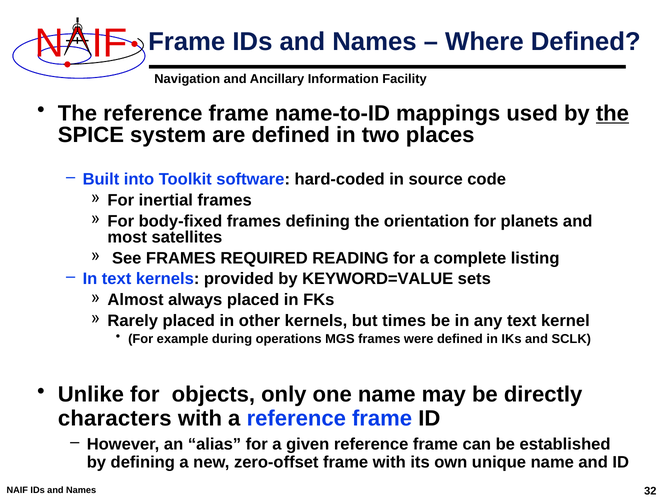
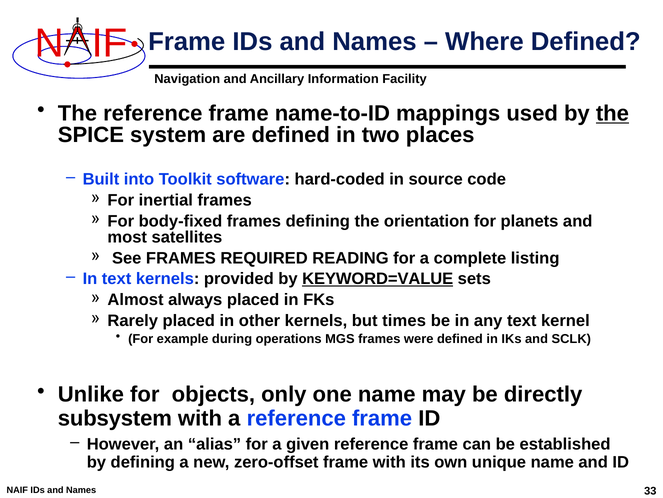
KEYWORD=VALUE underline: none -> present (378, 279)
characters: characters -> subsystem (115, 418)
32: 32 -> 33 (650, 491)
